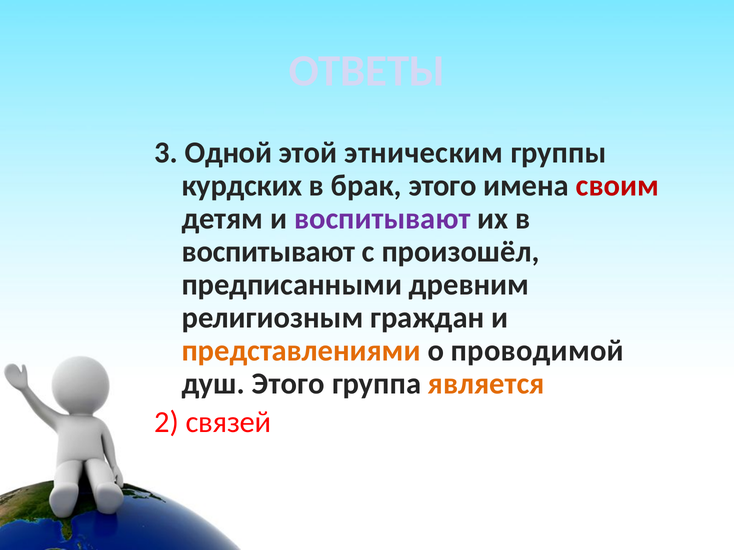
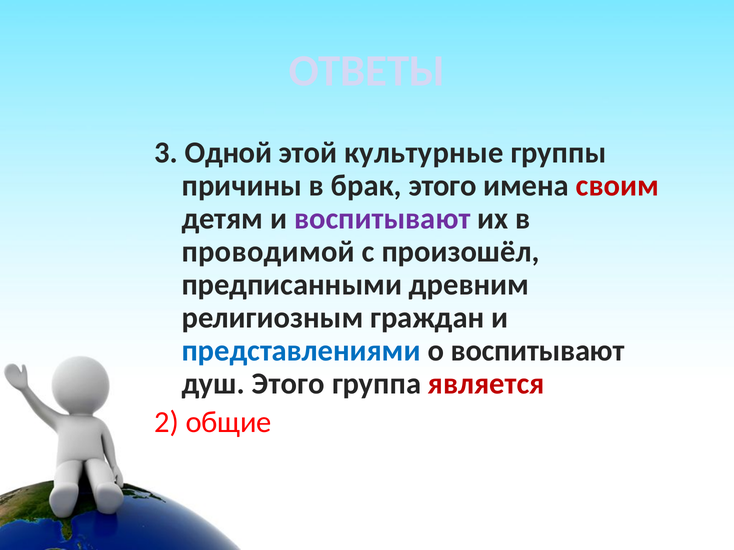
этническим: этническим -> культурные (424, 153)
курдских: курдских -> причины (242, 186)
воспитывают: воспитывают -> проводимой (268, 252)
представлениями colour: orange -> blue (301, 351)
о проводимой: проводимой -> воспитывают (538, 351)
является colour: orange -> red (486, 384)
связей: связей -> общие (229, 423)
